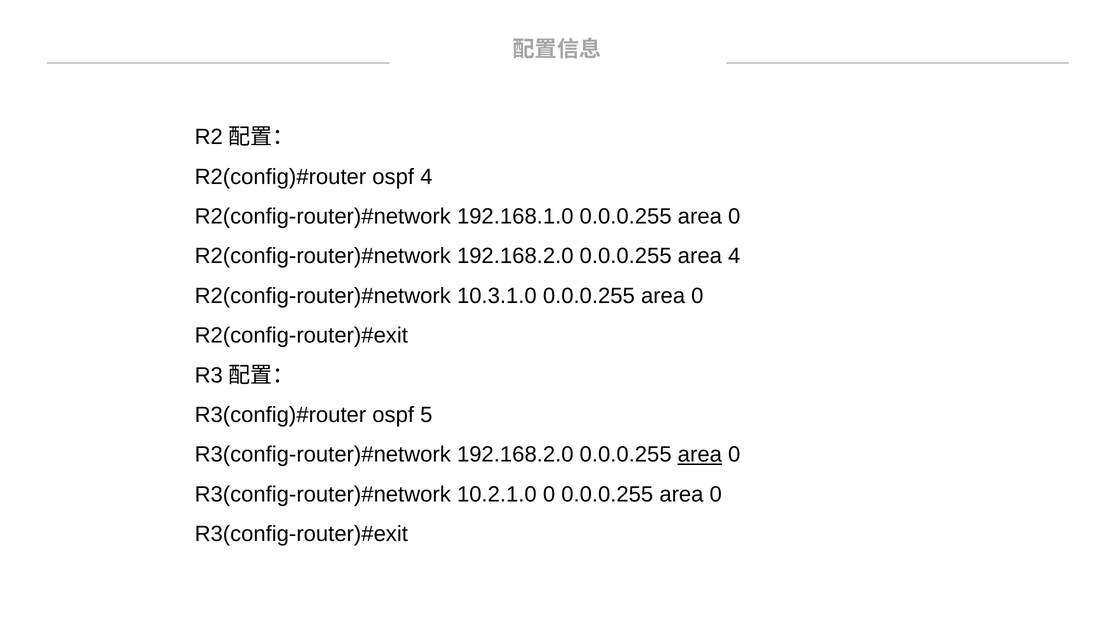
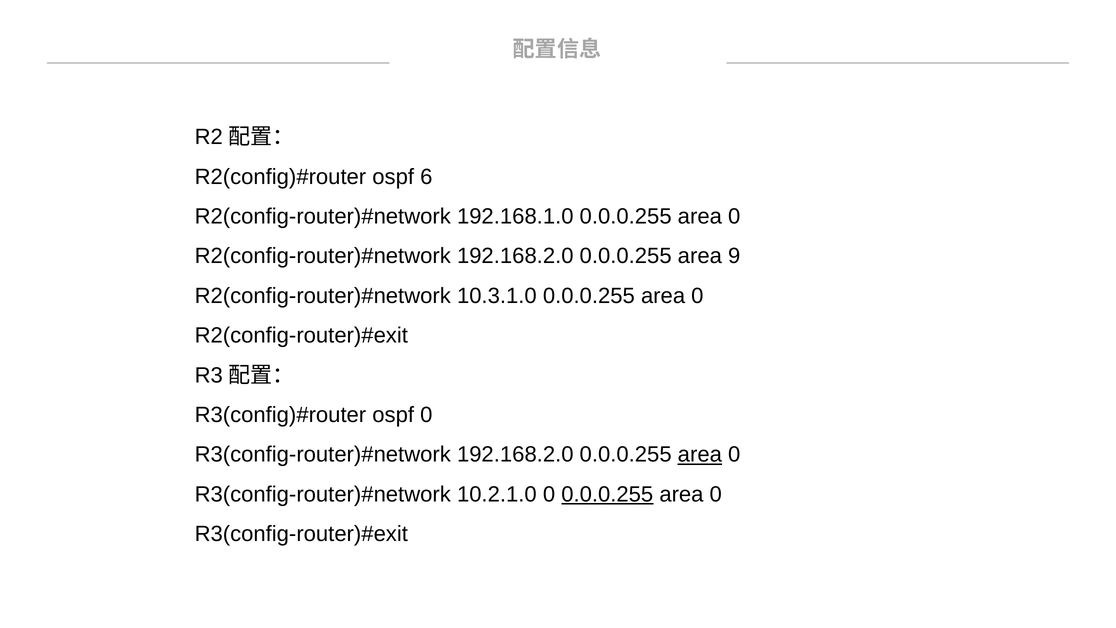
ospf 4: 4 -> 6 (426, 177)
area 4: 4 -> 9 (734, 256)
ospf 5: 5 -> 0 (426, 415)
0.0.0.255 underline: none -> present (607, 494)
